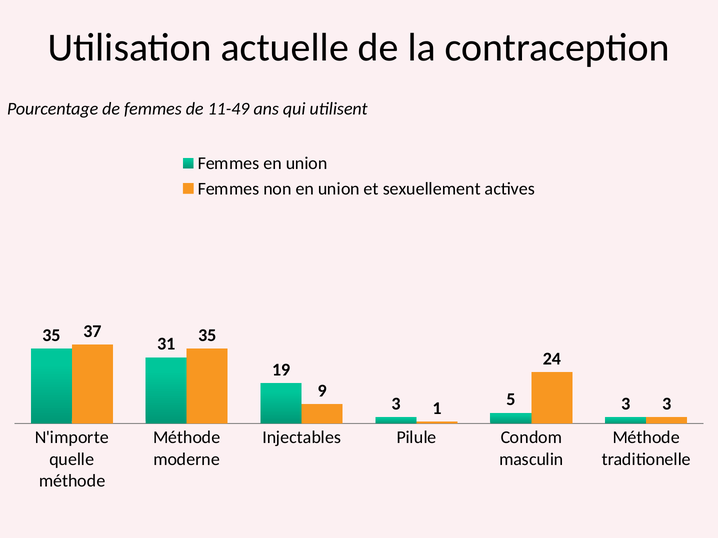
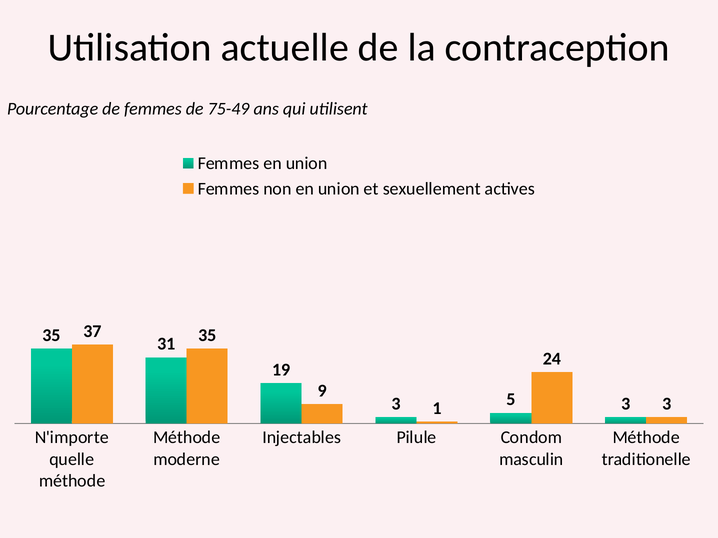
11-49: 11-49 -> 75-49 (229, 109)
